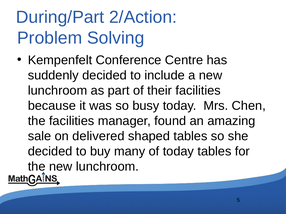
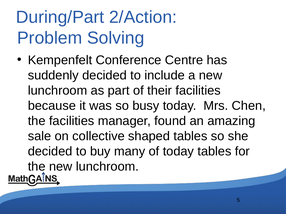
delivered: delivered -> collective (99, 136)
